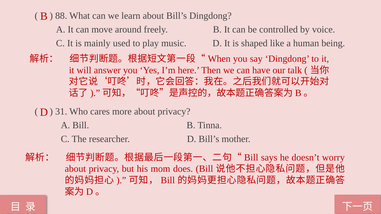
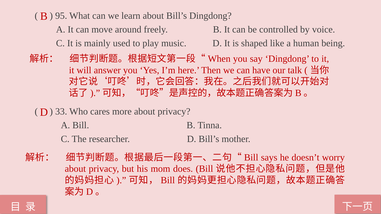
88: 88 -> 95 (61, 16)
31: 31 -> 33 (61, 112)
